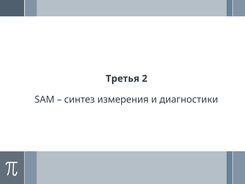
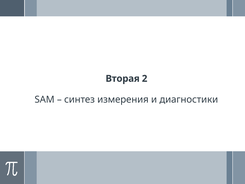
Третья: Третья -> Вторая (123, 78)
